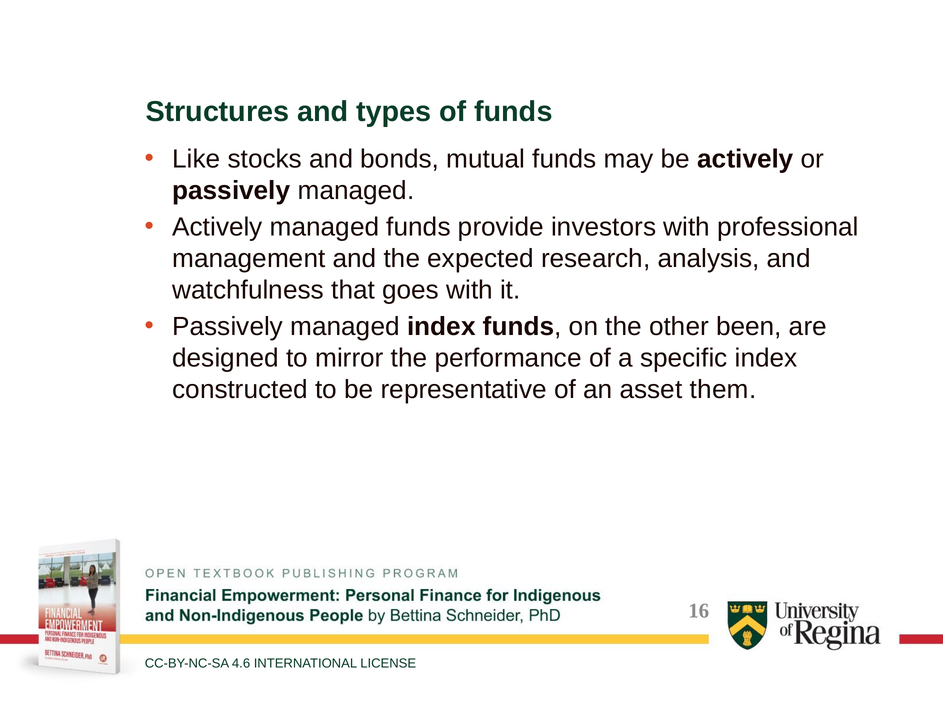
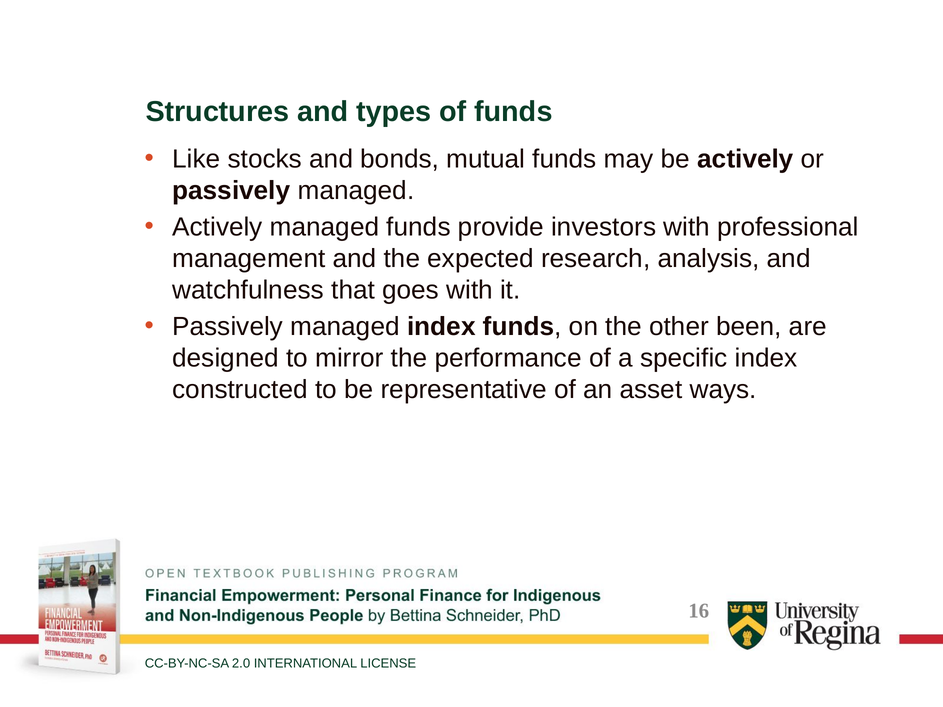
them: them -> ways (723, 390)
4.6: 4.6 -> 2.0 (241, 664)
